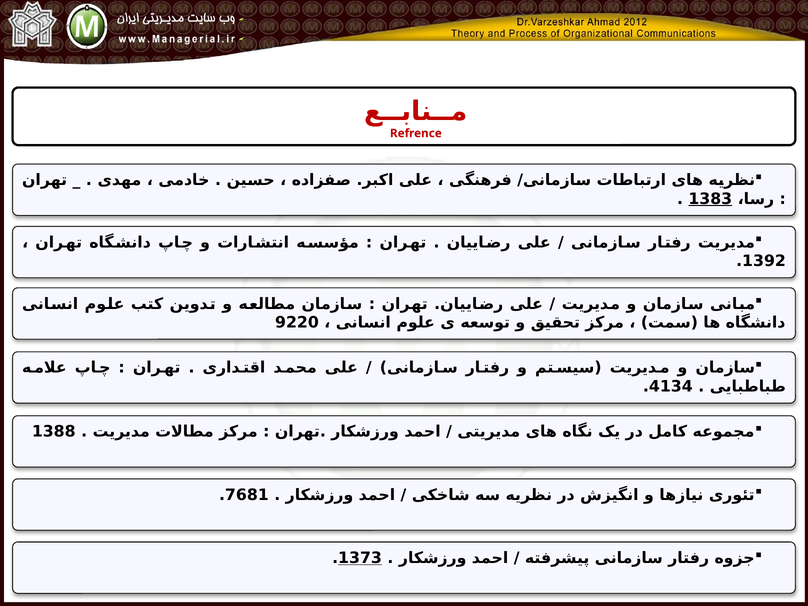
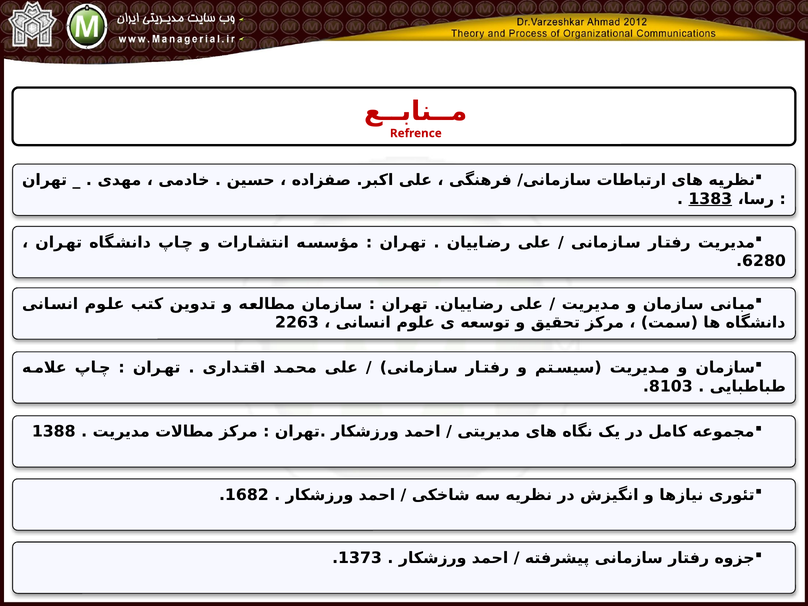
1392: 1392 -> 6280 (764, 261)
9220: 9220 -> 2263 (297, 323)
4134: 4134 -> 8103 (671, 387)
7681: 7681 -> 1682 (247, 495)
1373 underline: present -> none (360, 558)
